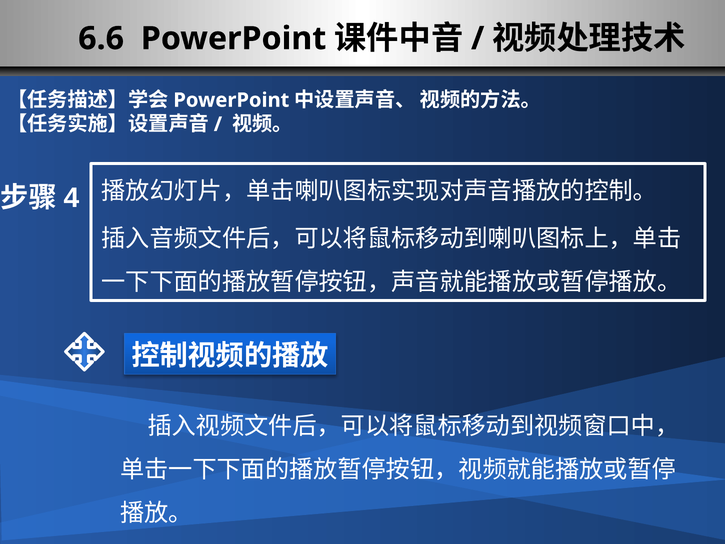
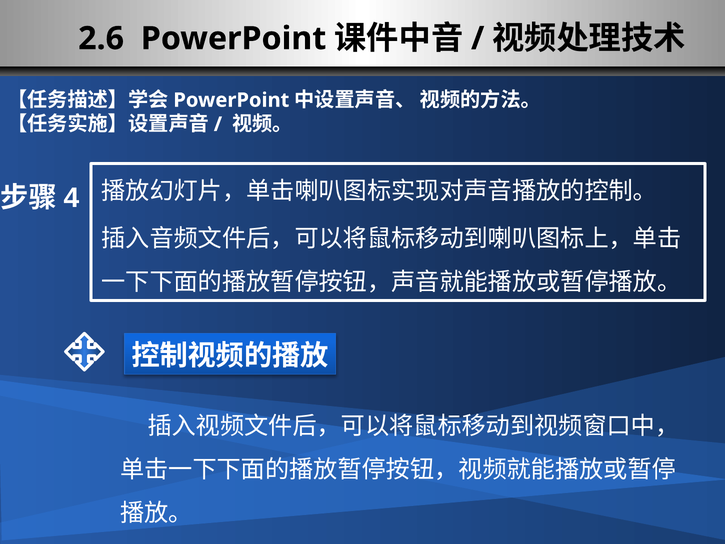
6.6: 6.6 -> 2.6 (101, 38)
